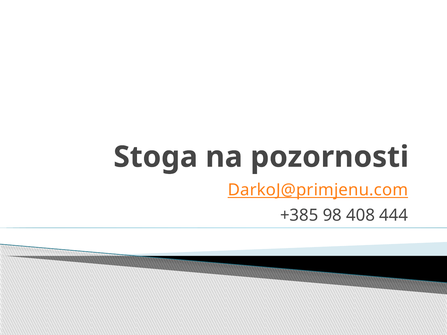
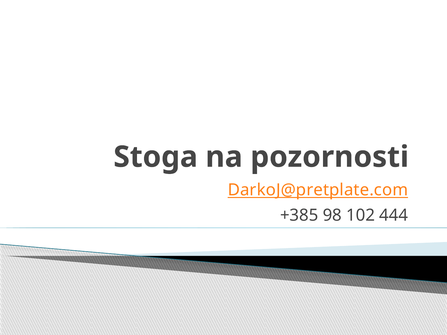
DarkoJ@primjenu.com: DarkoJ@primjenu.com -> DarkoJ@pretplate.com (318, 190)
408: 408 -> 102 (361, 215)
